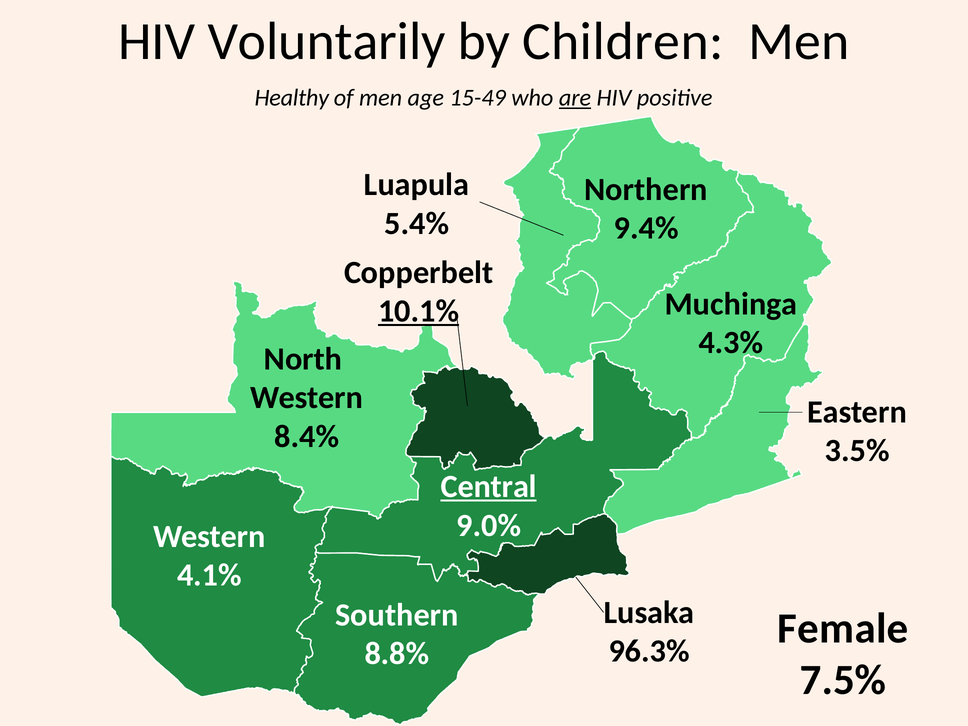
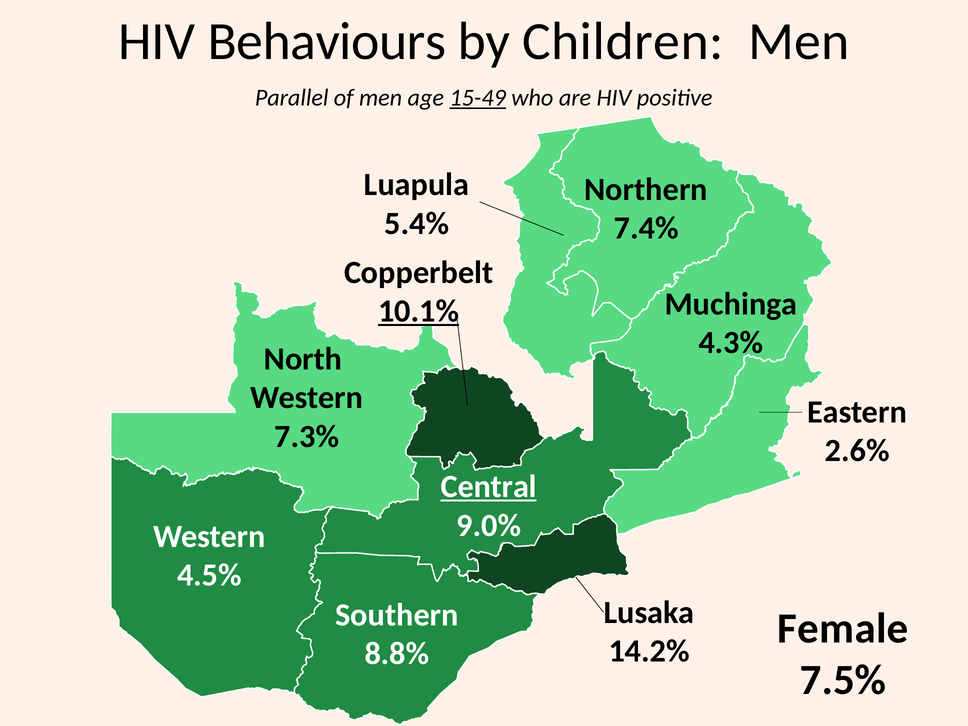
Voluntarily: Voluntarily -> Behaviours (327, 41)
Healthy: Healthy -> Parallel (292, 98)
15-49 underline: none -> present (478, 98)
are underline: present -> none (575, 98)
9.4%: 9.4% -> 7.4% (646, 228)
8.4%: 8.4% -> 7.3% (307, 436)
3.5%: 3.5% -> 2.6% (857, 451)
4.1%: 4.1% -> 4.5% (209, 575)
96.3%: 96.3% -> 14.2% (649, 651)
